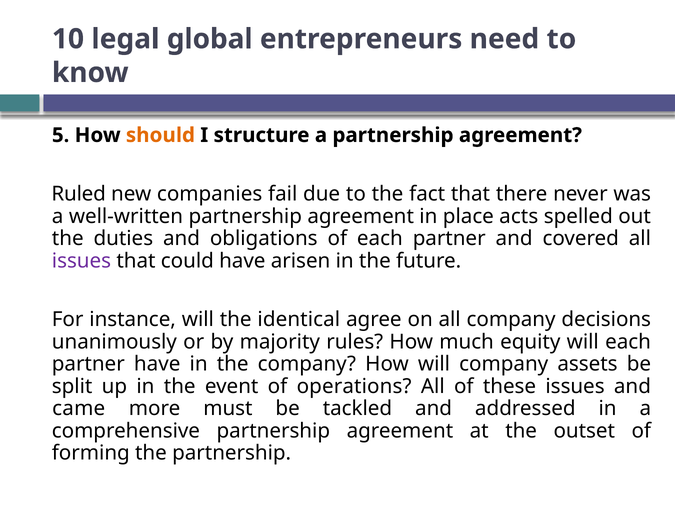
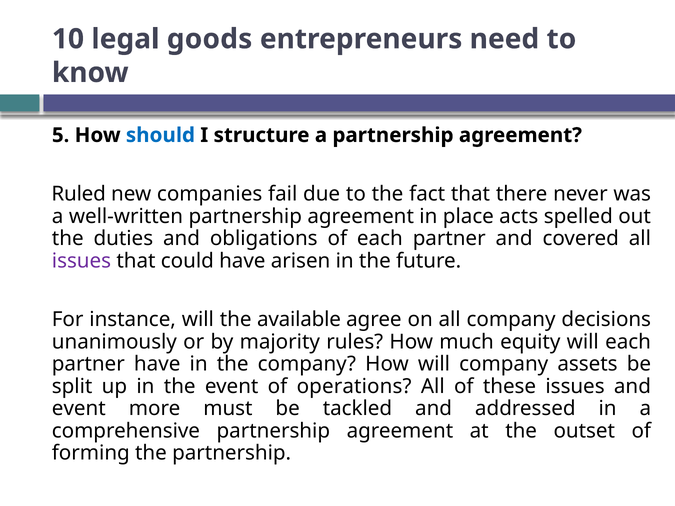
global: global -> goods (210, 39)
should colour: orange -> blue (160, 135)
identical: identical -> available (299, 320)
came: came -> event (79, 409)
